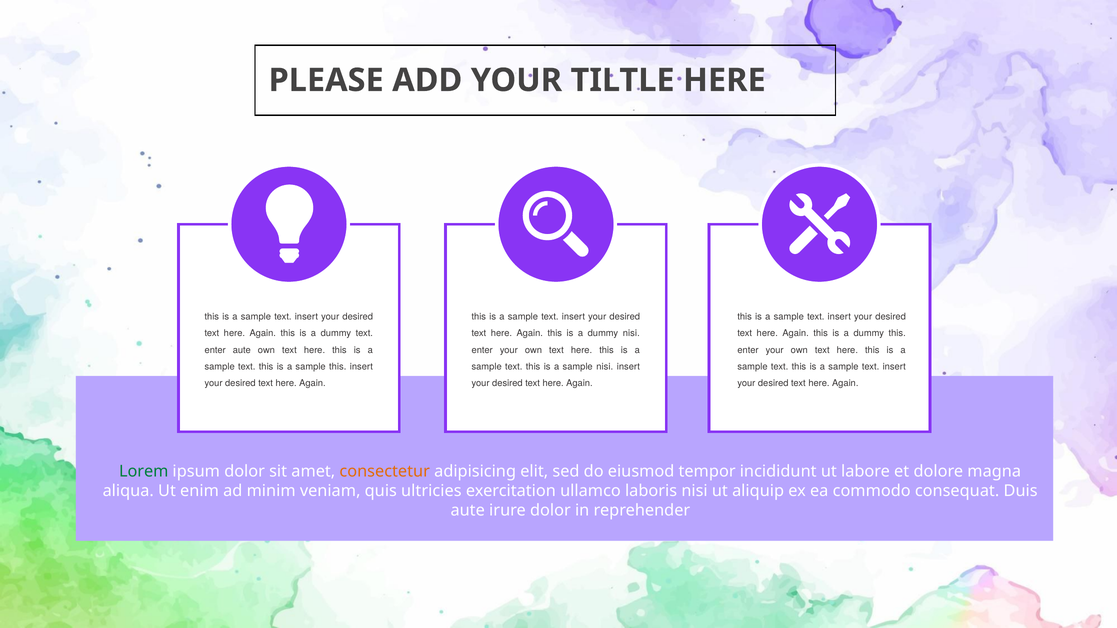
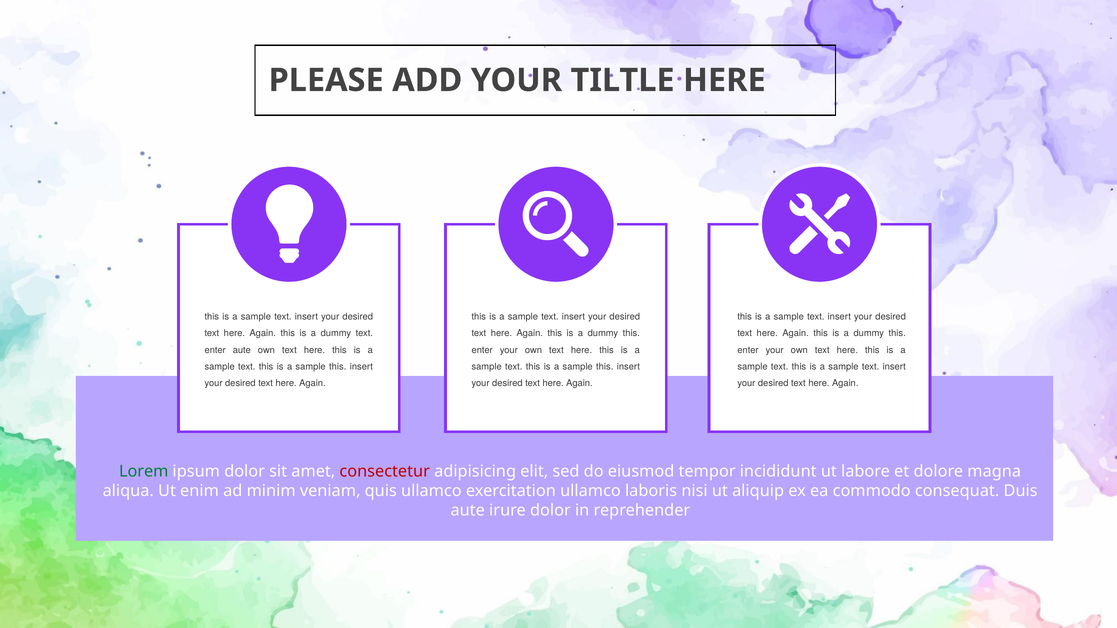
nisi: nisi -> this (631, 333)
nisi: nisi -> this (605, 367)
consectetur colour: orange -> red (385, 472)
quis ultricies: ultricies -> ullamco (431, 491)
